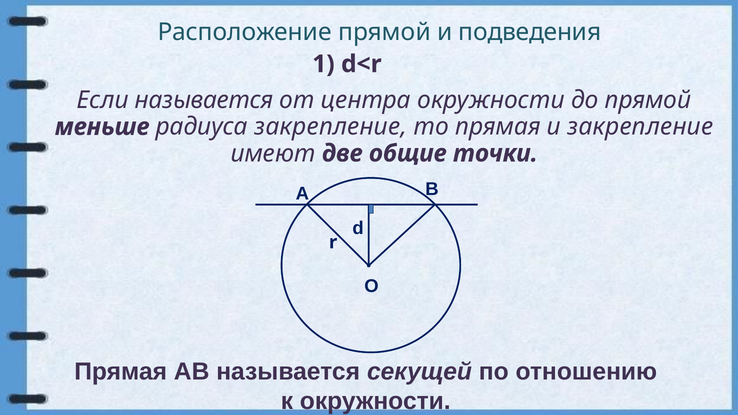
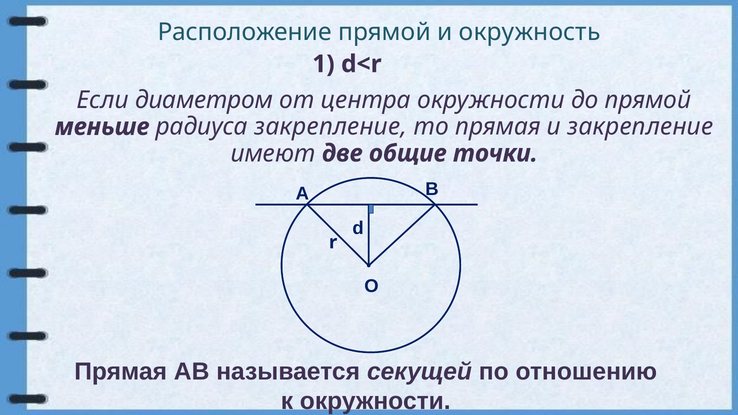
подведения: подведения -> окружность (530, 32)
Если называется: называется -> диаметром (204, 100)
